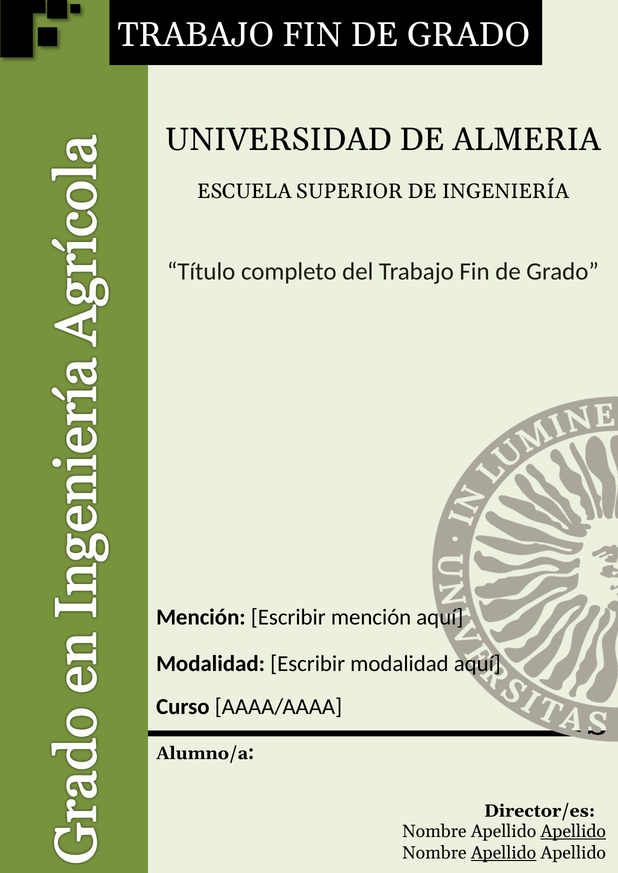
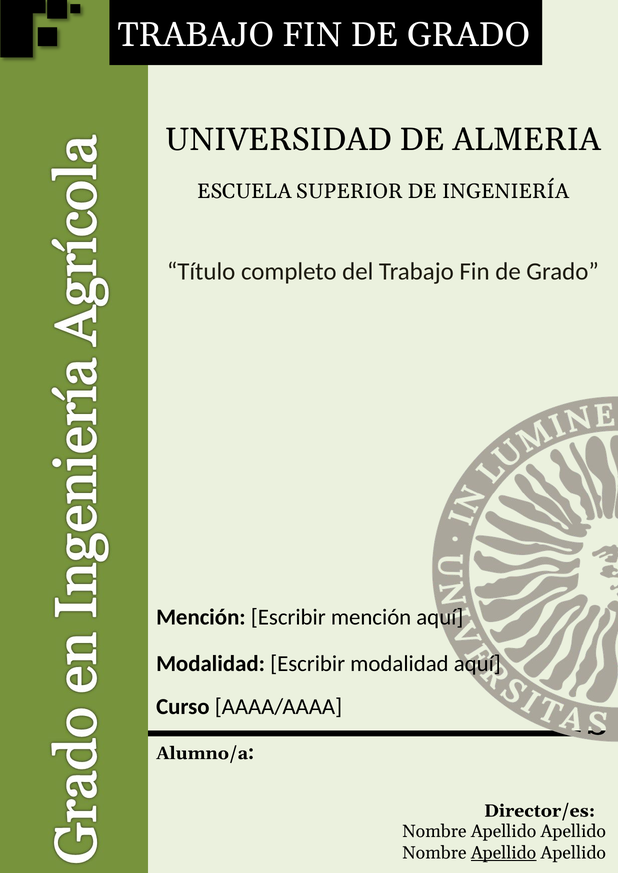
Apellido underline: present -> none (573, 833)
